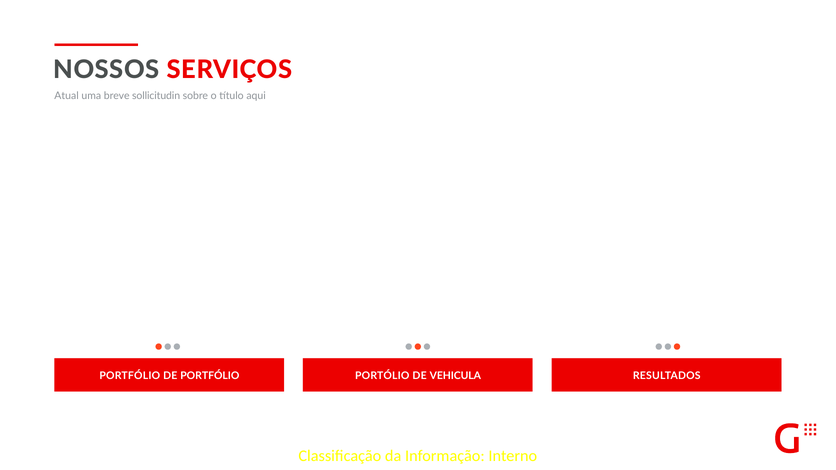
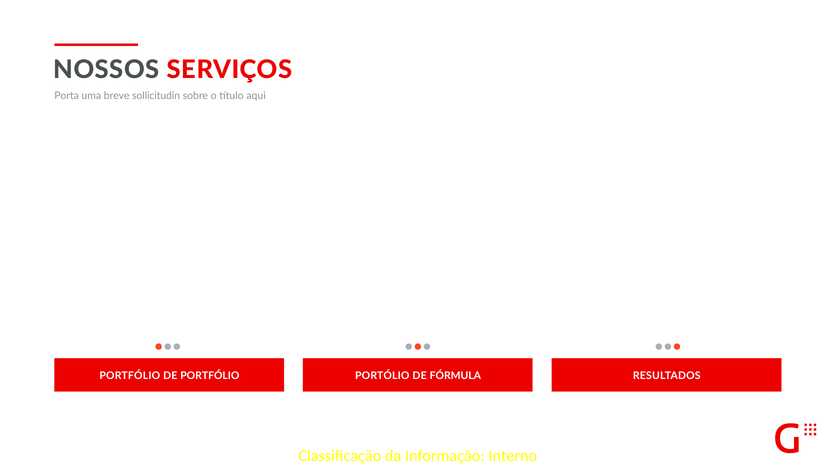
Atual: Atual -> Porta (67, 96)
VEHICULA: VEHICULA -> FÓRMULA (455, 376)
